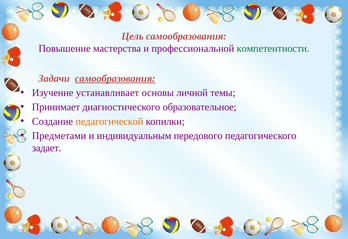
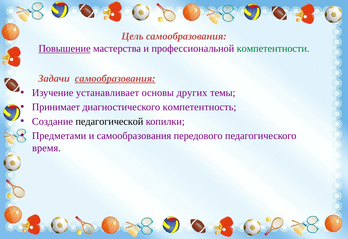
Повышение underline: none -> present (65, 49)
личной: личной -> других (192, 93)
образовательное: образовательное -> компетентность (200, 107)
педагогической colour: orange -> black (109, 121)
и индивидуальным: индивидуальным -> самообразования (134, 136)
задает: задает -> время (46, 148)
